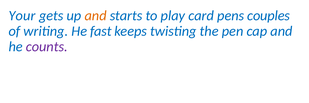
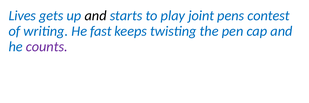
Your: Your -> Lives (22, 16)
and colour: orange -> black (96, 16)
card: card -> joint (201, 16)
couples: couples -> contest (269, 16)
